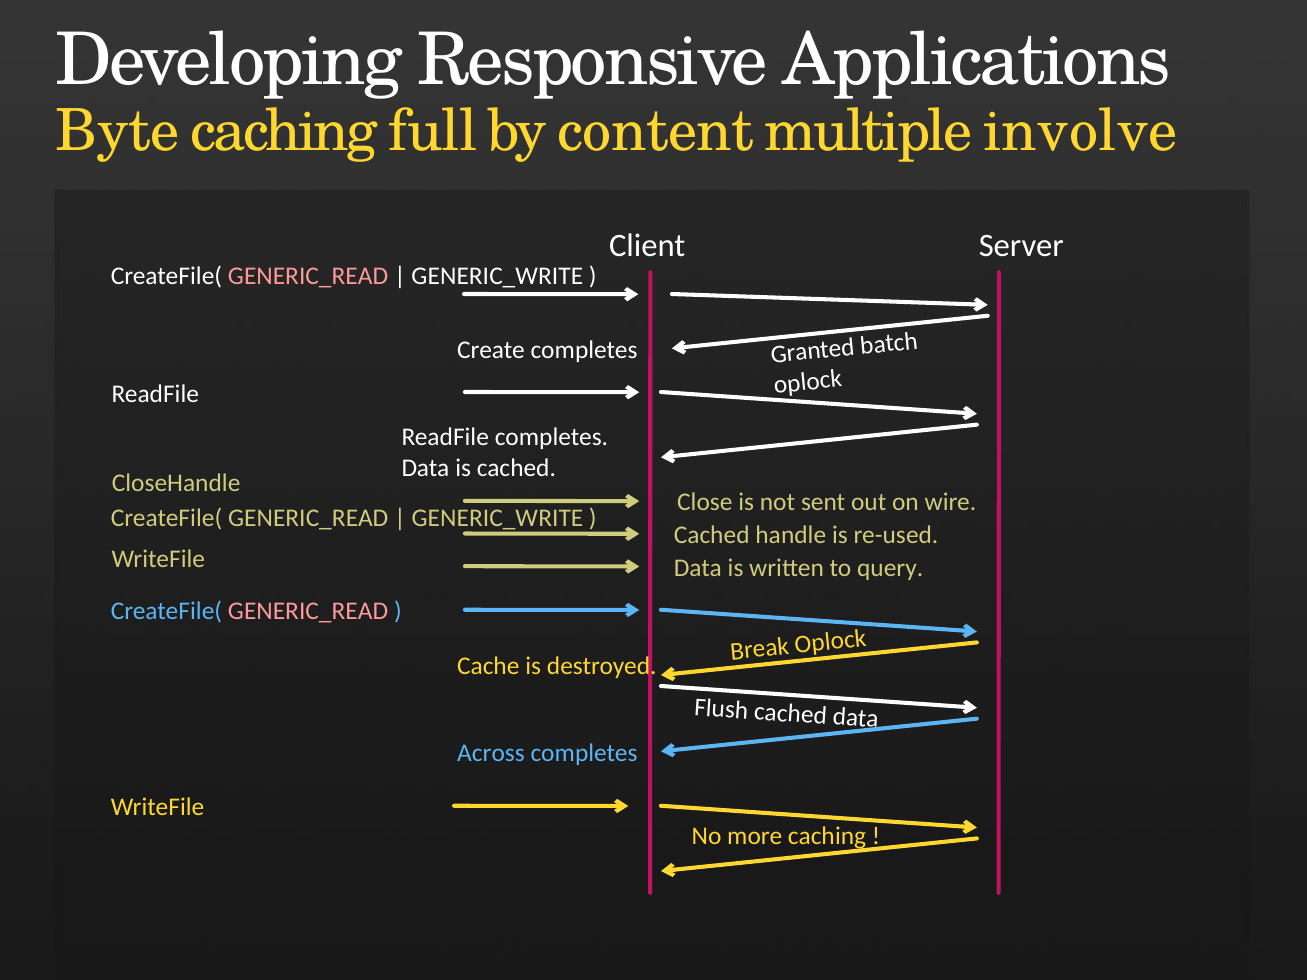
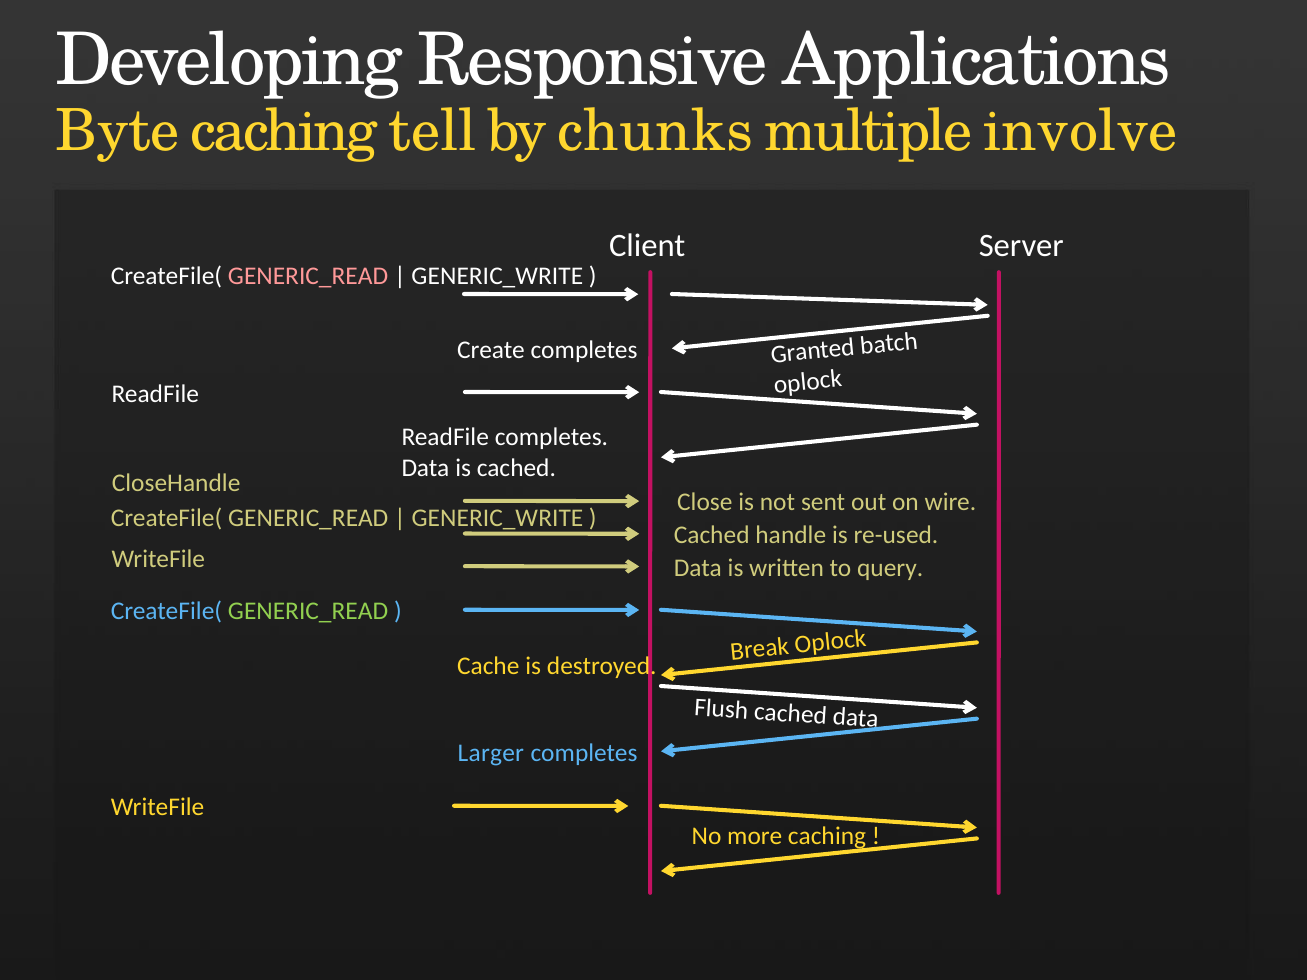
full: full -> tell (433, 131)
content: content -> chunks (655, 131)
GENERIC_READ colour: pink -> light green (308, 612)
Across: Across -> Larger (491, 753)
